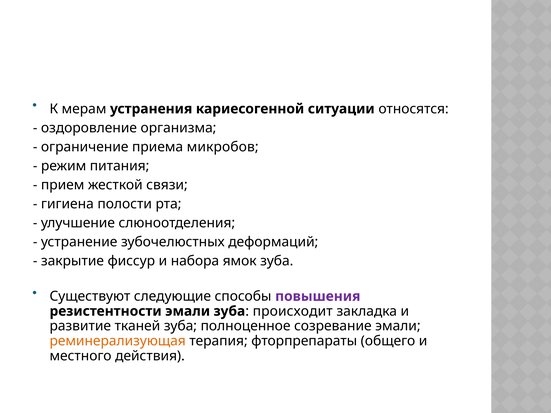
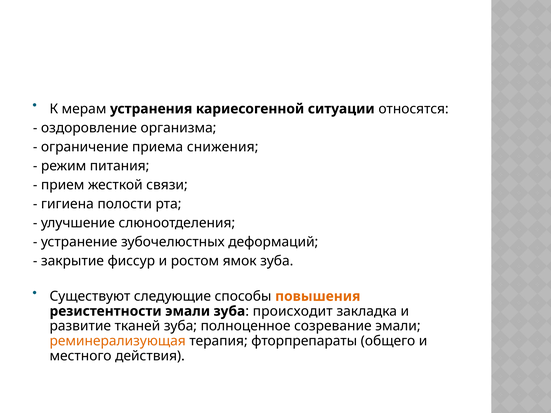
микробов: микробов -> снижения (223, 147)
набора: набора -> ростом (195, 261)
повышения colour: purple -> orange (318, 296)
